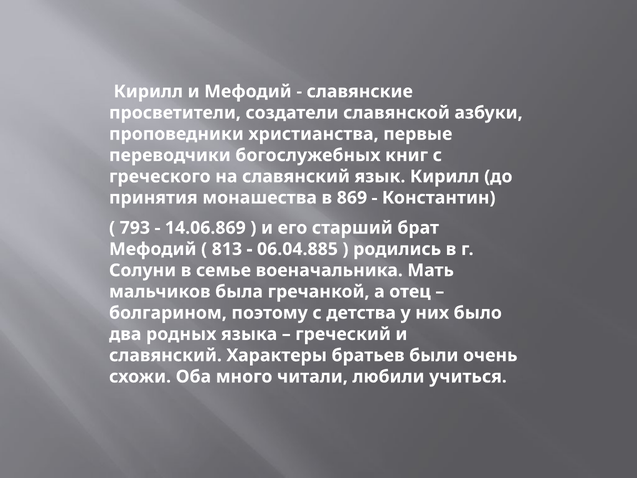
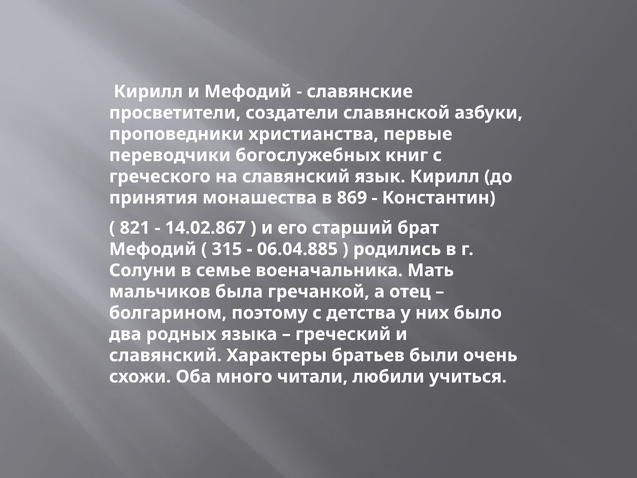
793: 793 -> 821 (135, 228)
14.06.869: 14.06.869 -> 14.02.867 (205, 228)
813: 813 -> 315 (227, 249)
